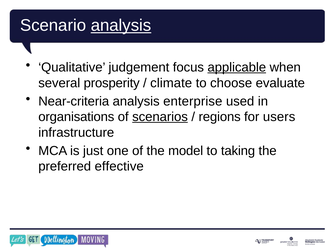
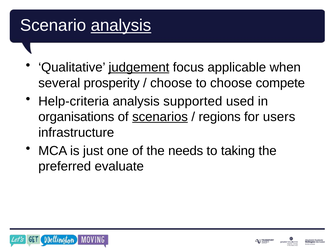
judgement underline: none -> present (139, 67)
applicable underline: present -> none (237, 67)
climate: climate -> choose (171, 83)
evaluate: evaluate -> compete (280, 83)
Near-criteria: Near-criteria -> Help-criteria (74, 101)
enterprise: enterprise -> supported (193, 101)
model: model -> needs (186, 151)
effective: effective -> evaluate (119, 167)
